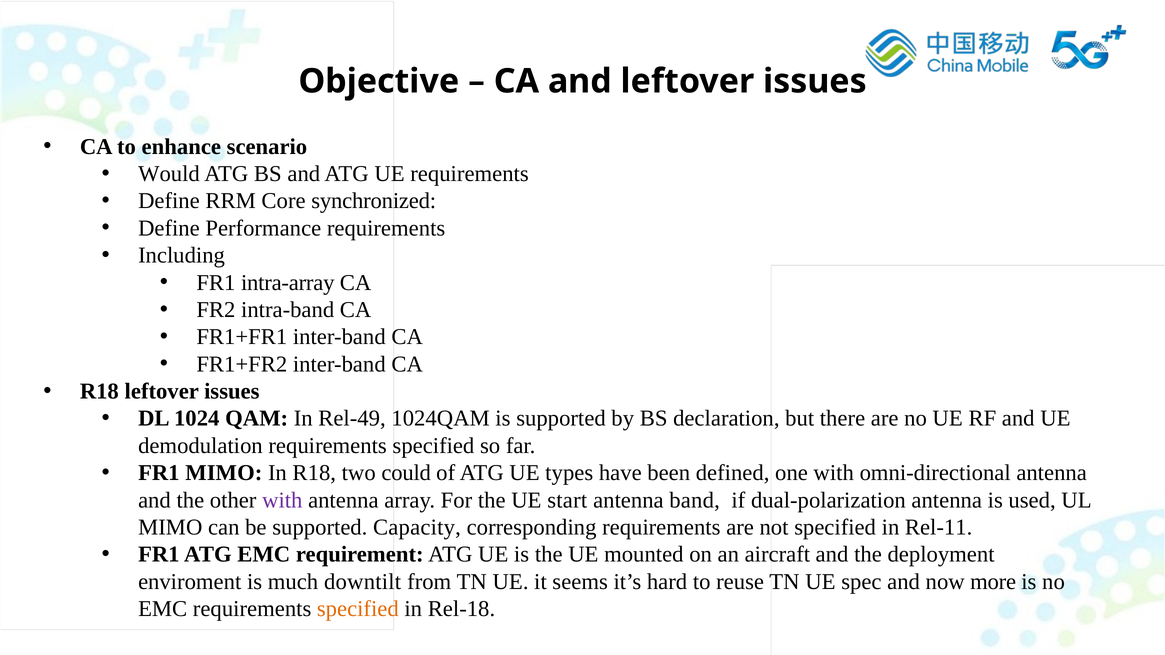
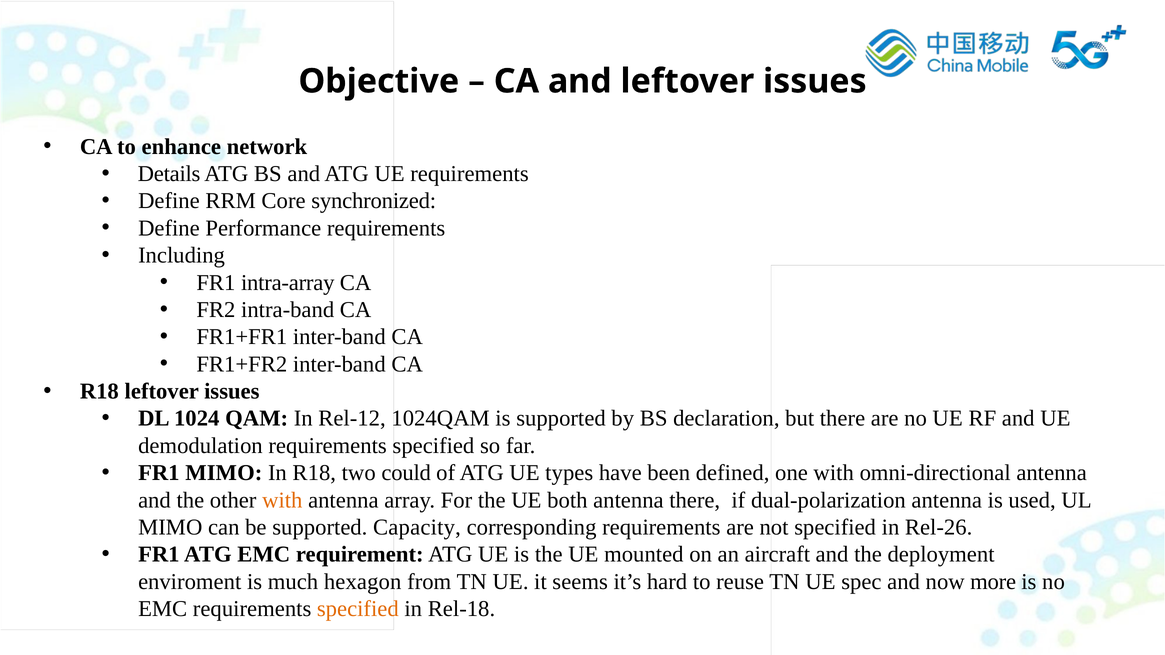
scenario: scenario -> network (267, 147)
Would: Would -> Details (169, 174)
Rel-49: Rel-49 -> Rel-12 (352, 419)
with colour: purple -> orange (282, 500)
start: start -> both (567, 500)
antenna band: band -> there (695, 500)
Rel-11: Rel-11 -> Rel-26 (939, 528)
downtilt: downtilt -> hexagon (363, 582)
